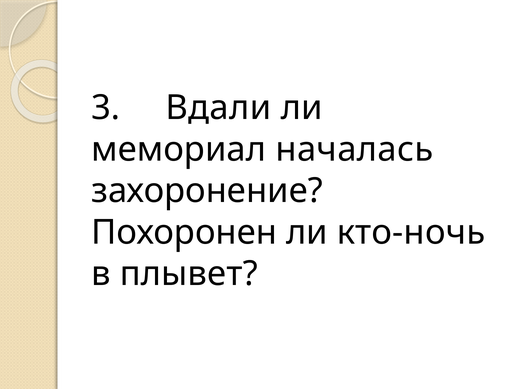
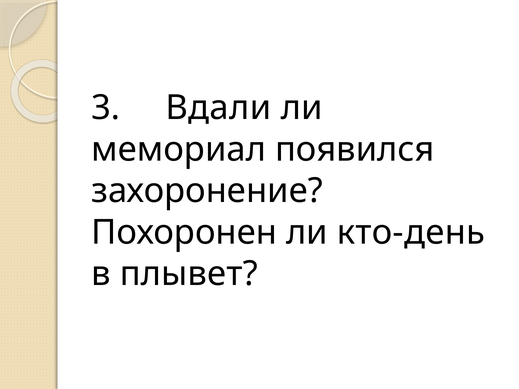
началась: началась -> появился (355, 149)
кто-ночь: кто-ночь -> кто-день (411, 232)
